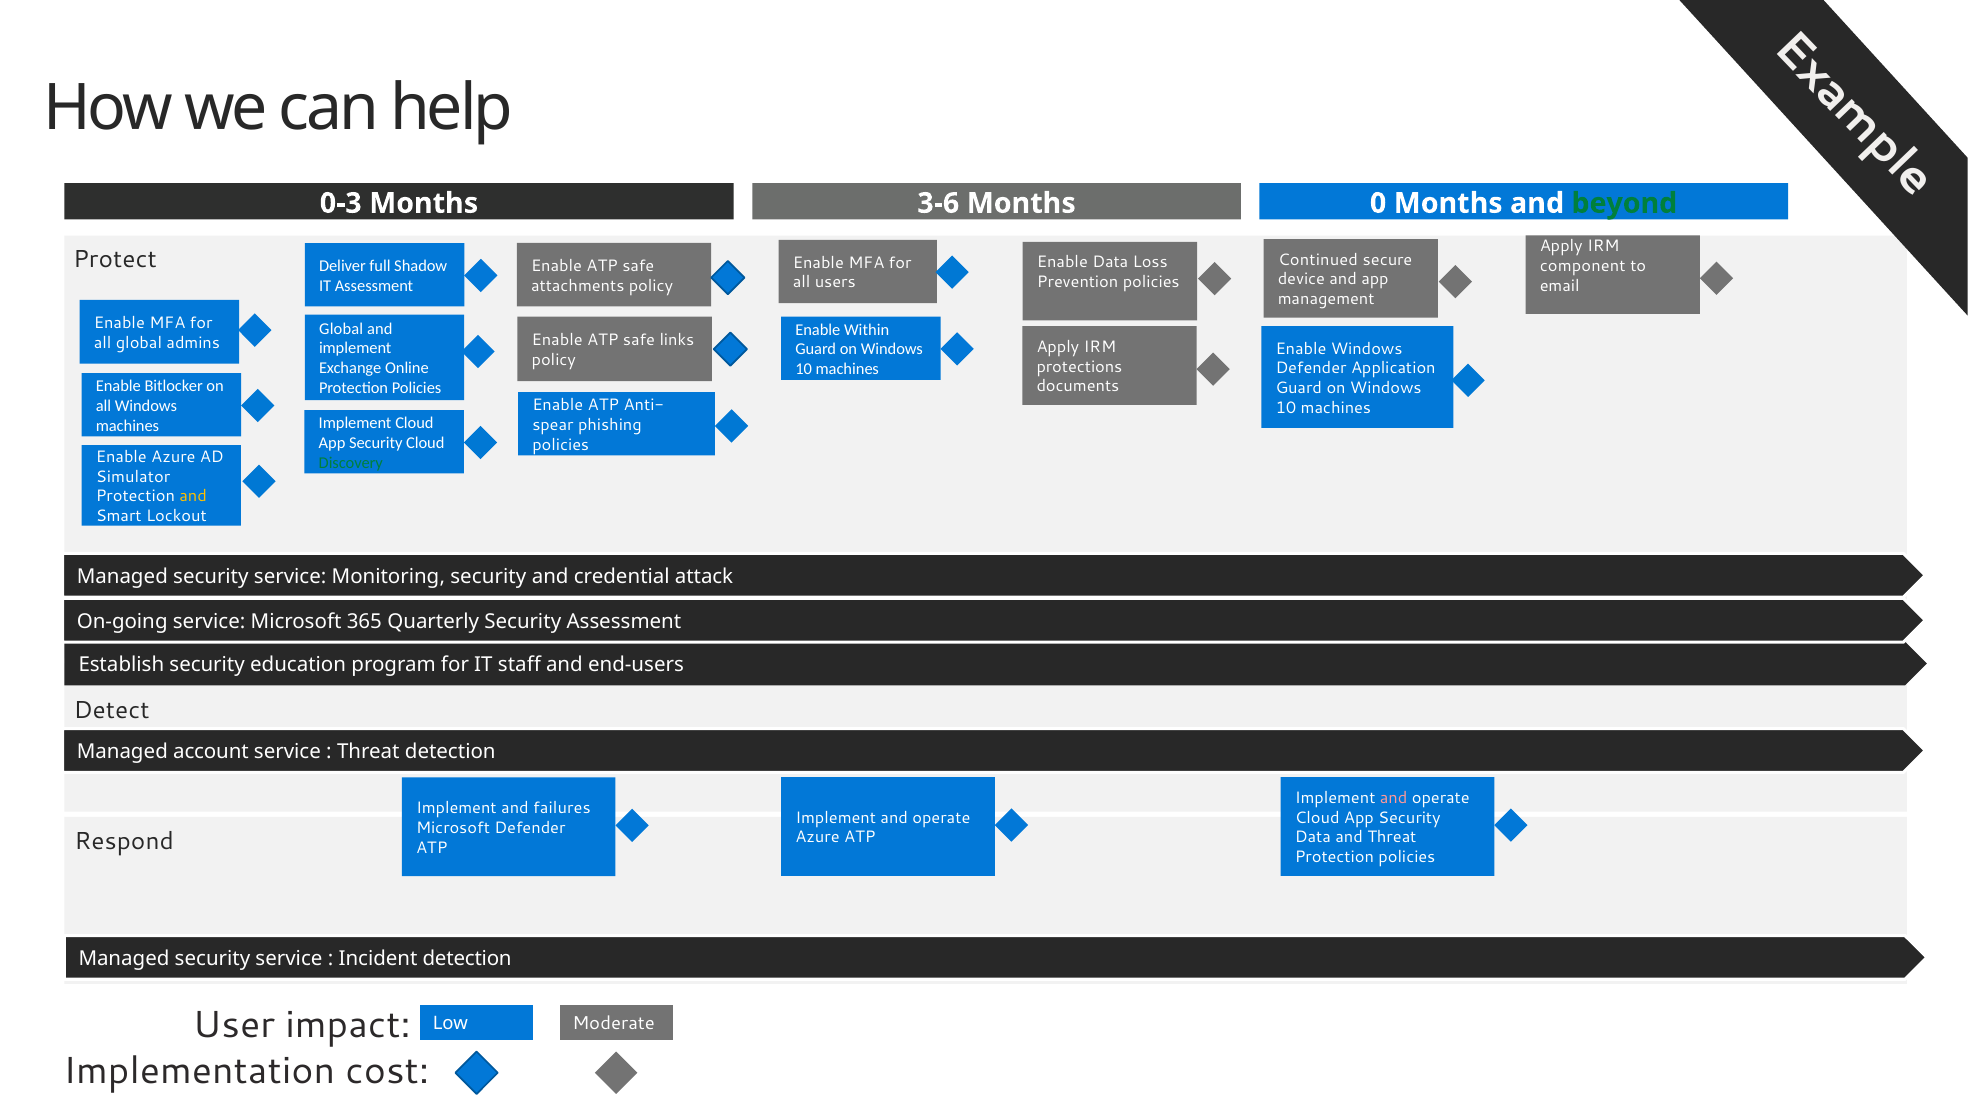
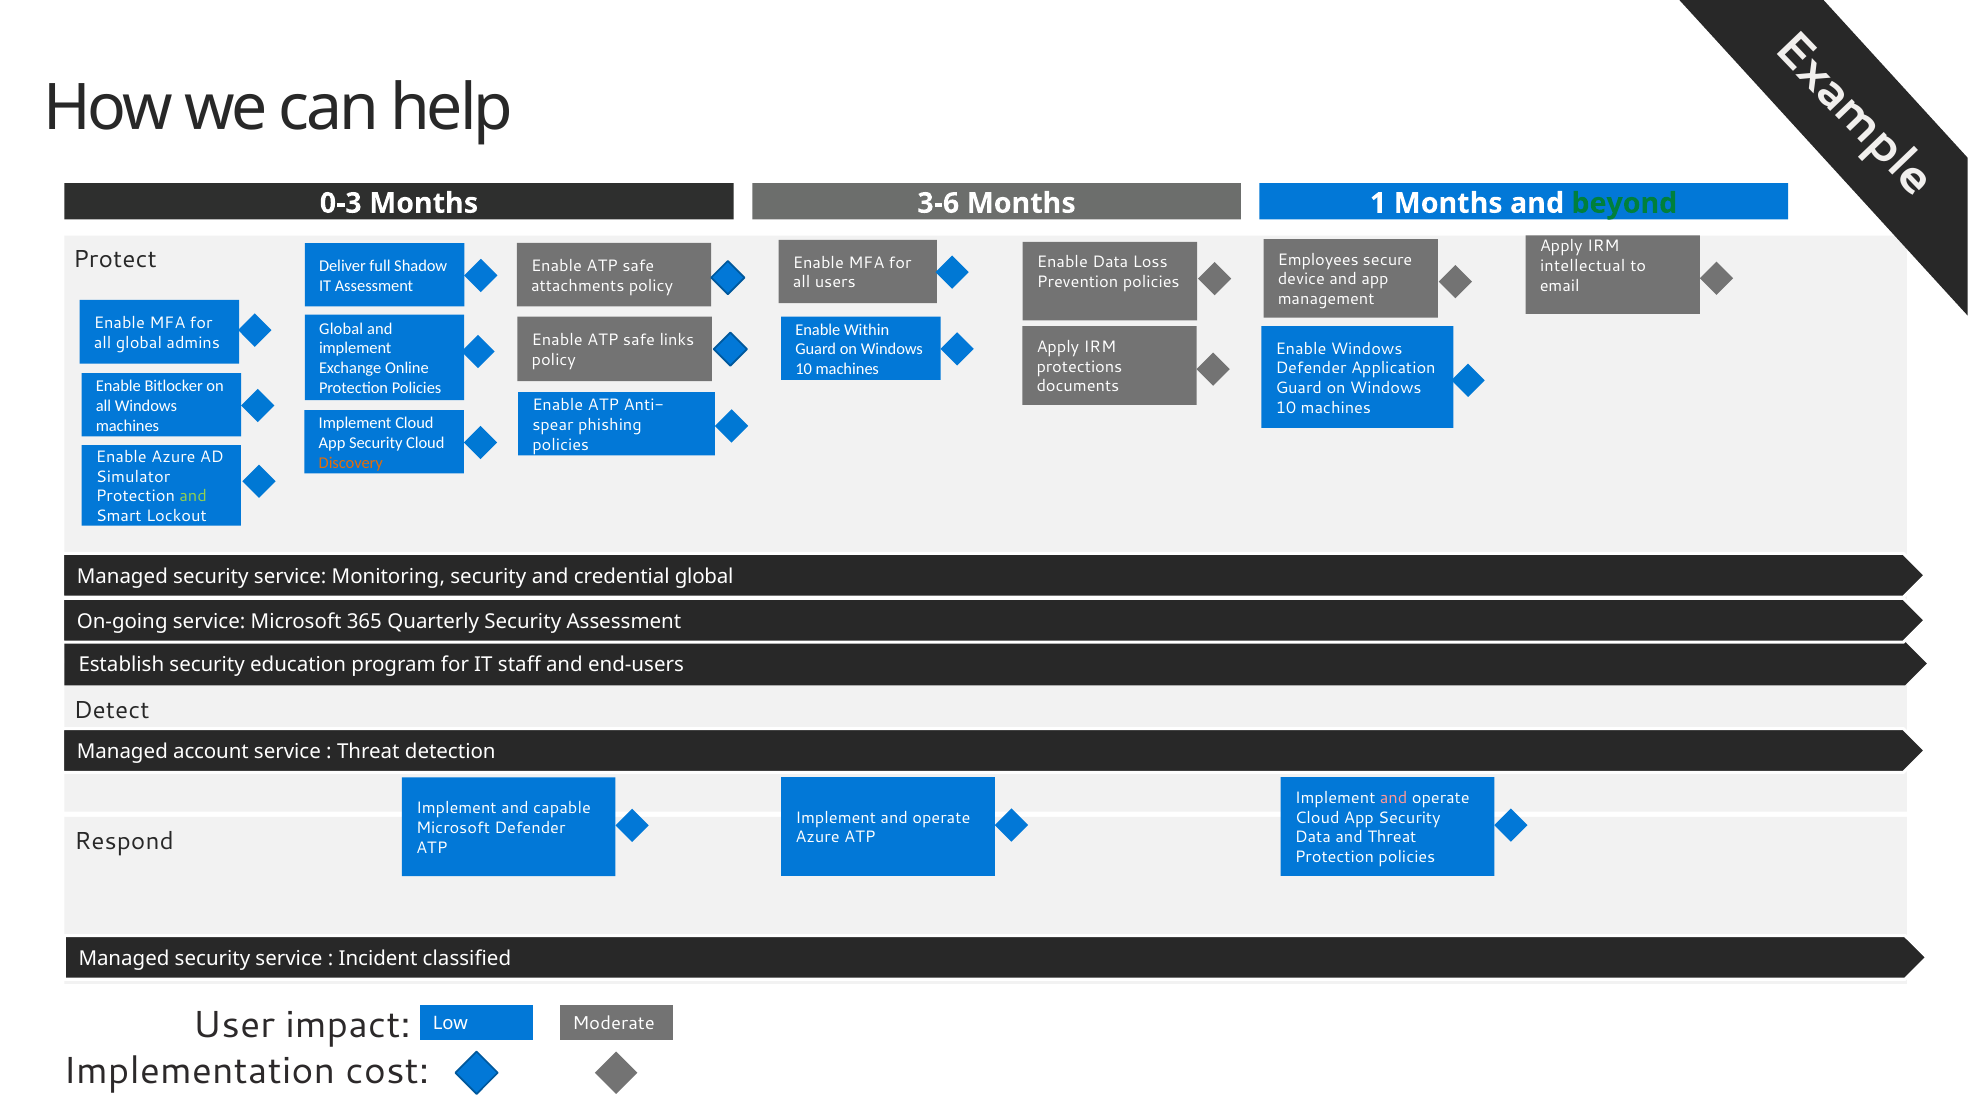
0: 0 -> 1 (1378, 203)
Continued: Continued -> Employees (1318, 260)
component: component -> intellectual (1583, 266)
Discovery colour: green -> orange (351, 463)
and colour: yellow -> light green (193, 496)
credential attack: attack -> global (704, 577)
failures: failures -> capable (562, 808)
Incident detection: detection -> classified (467, 959)
